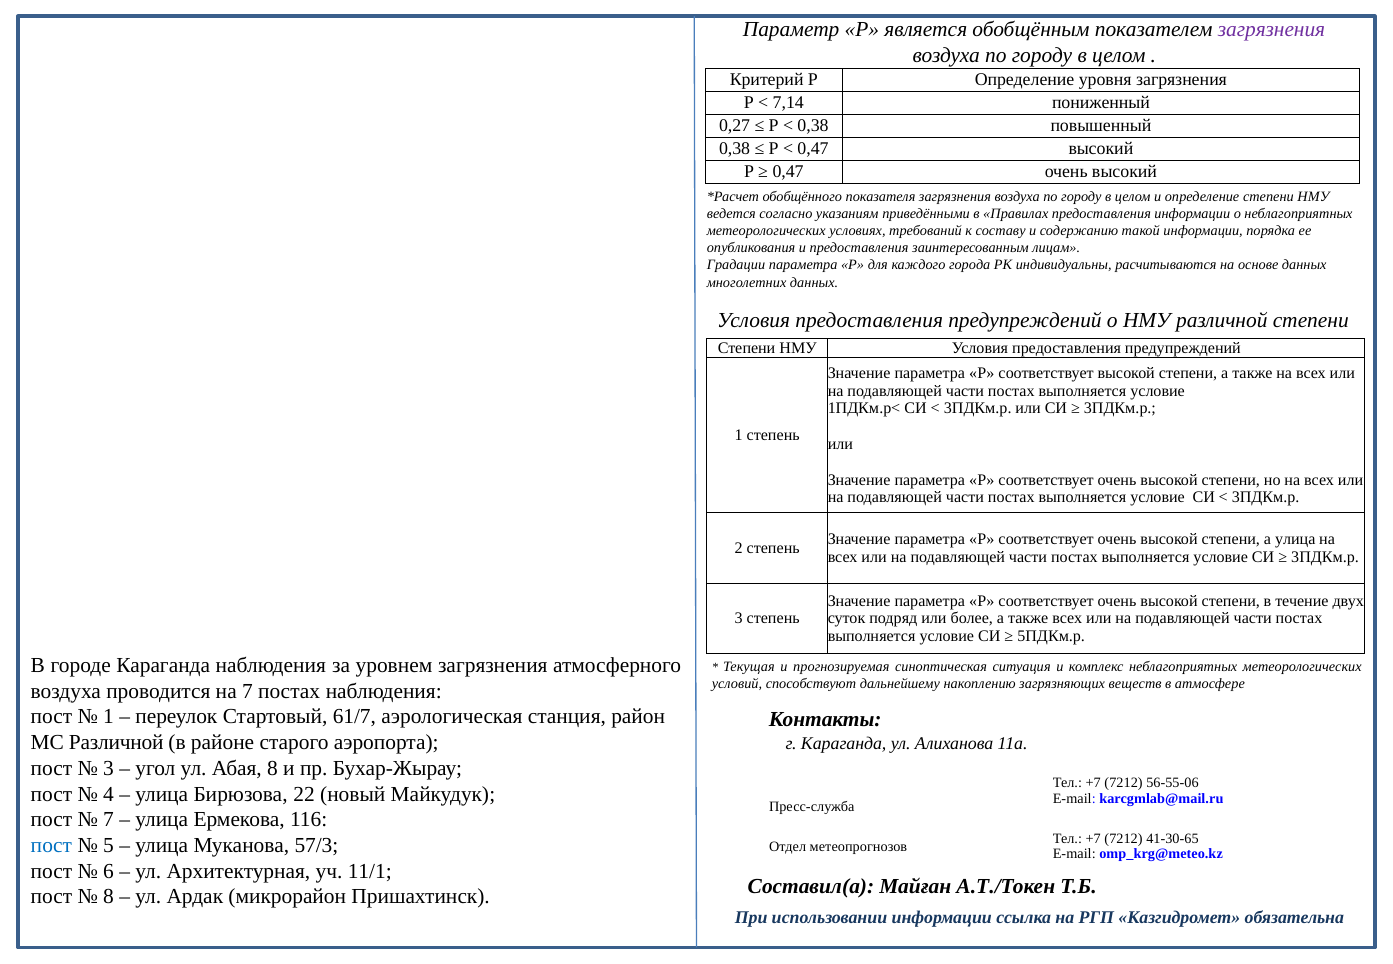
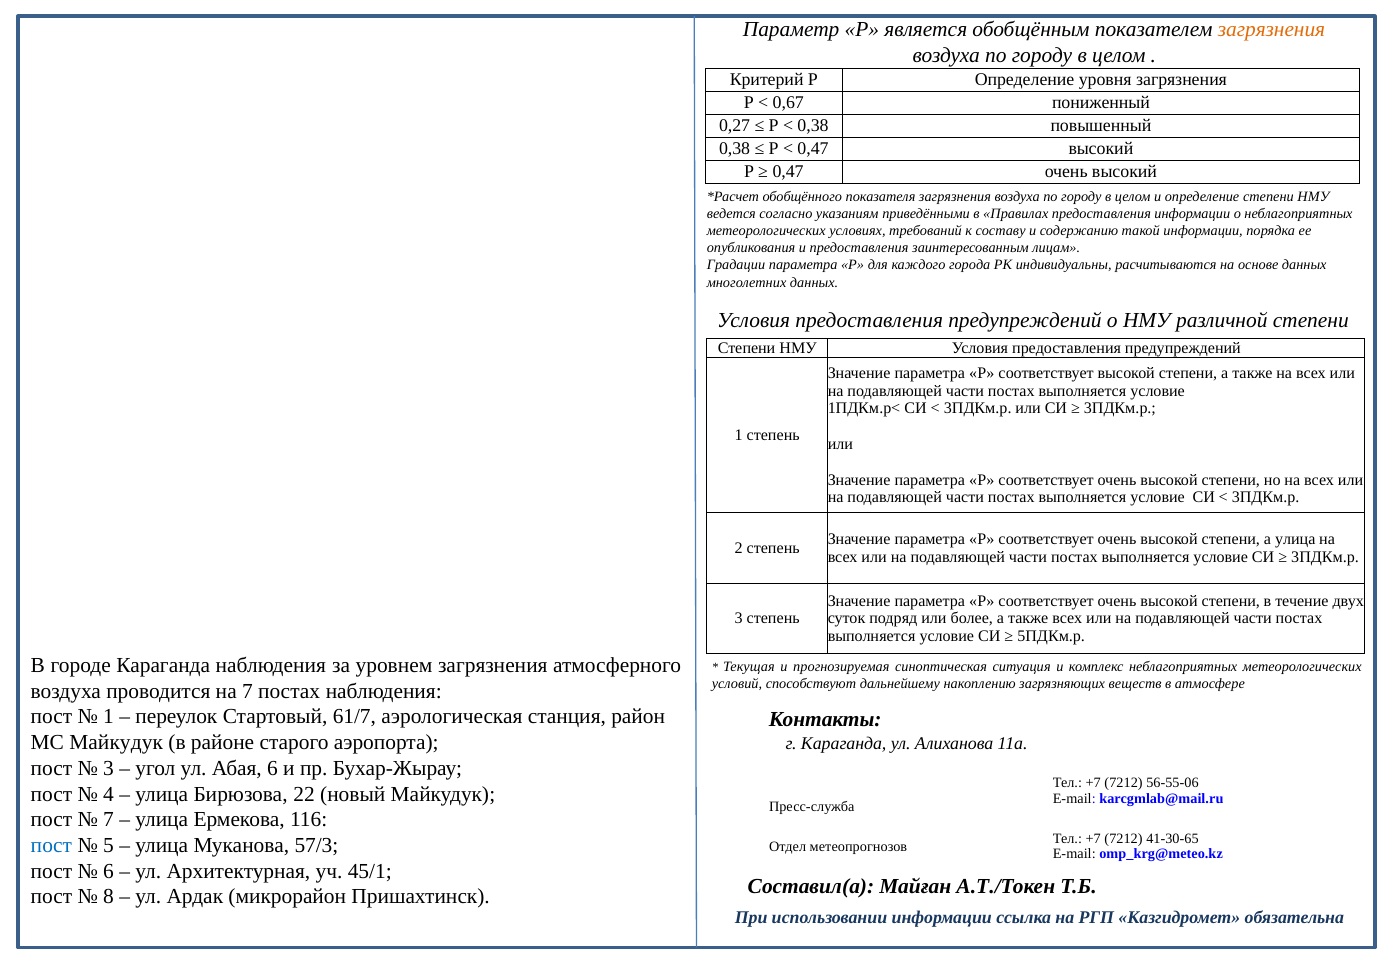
загрязнения colour: purple -> orange (1272, 30)
7,14: 7,14 -> 0,67 (788, 103)
МС Различной: Различной -> Майкудук (116, 743)
Абая 8: 8 -> 6 (272, 769)
11/1: 11/1 -> 45/1 (370, 871)
